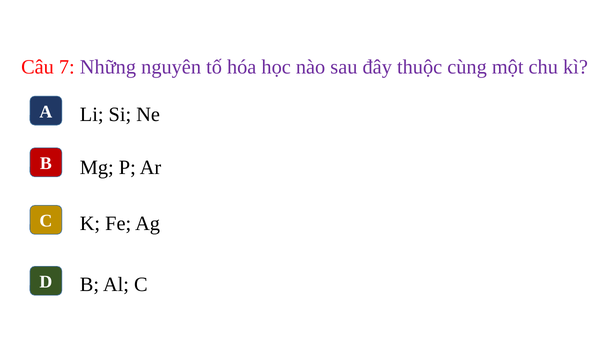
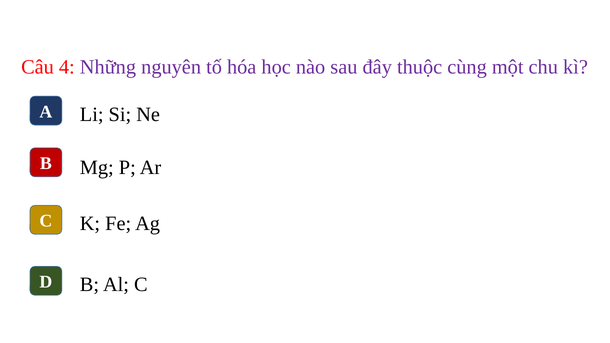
7: 7 -> 4 (67, 67)
